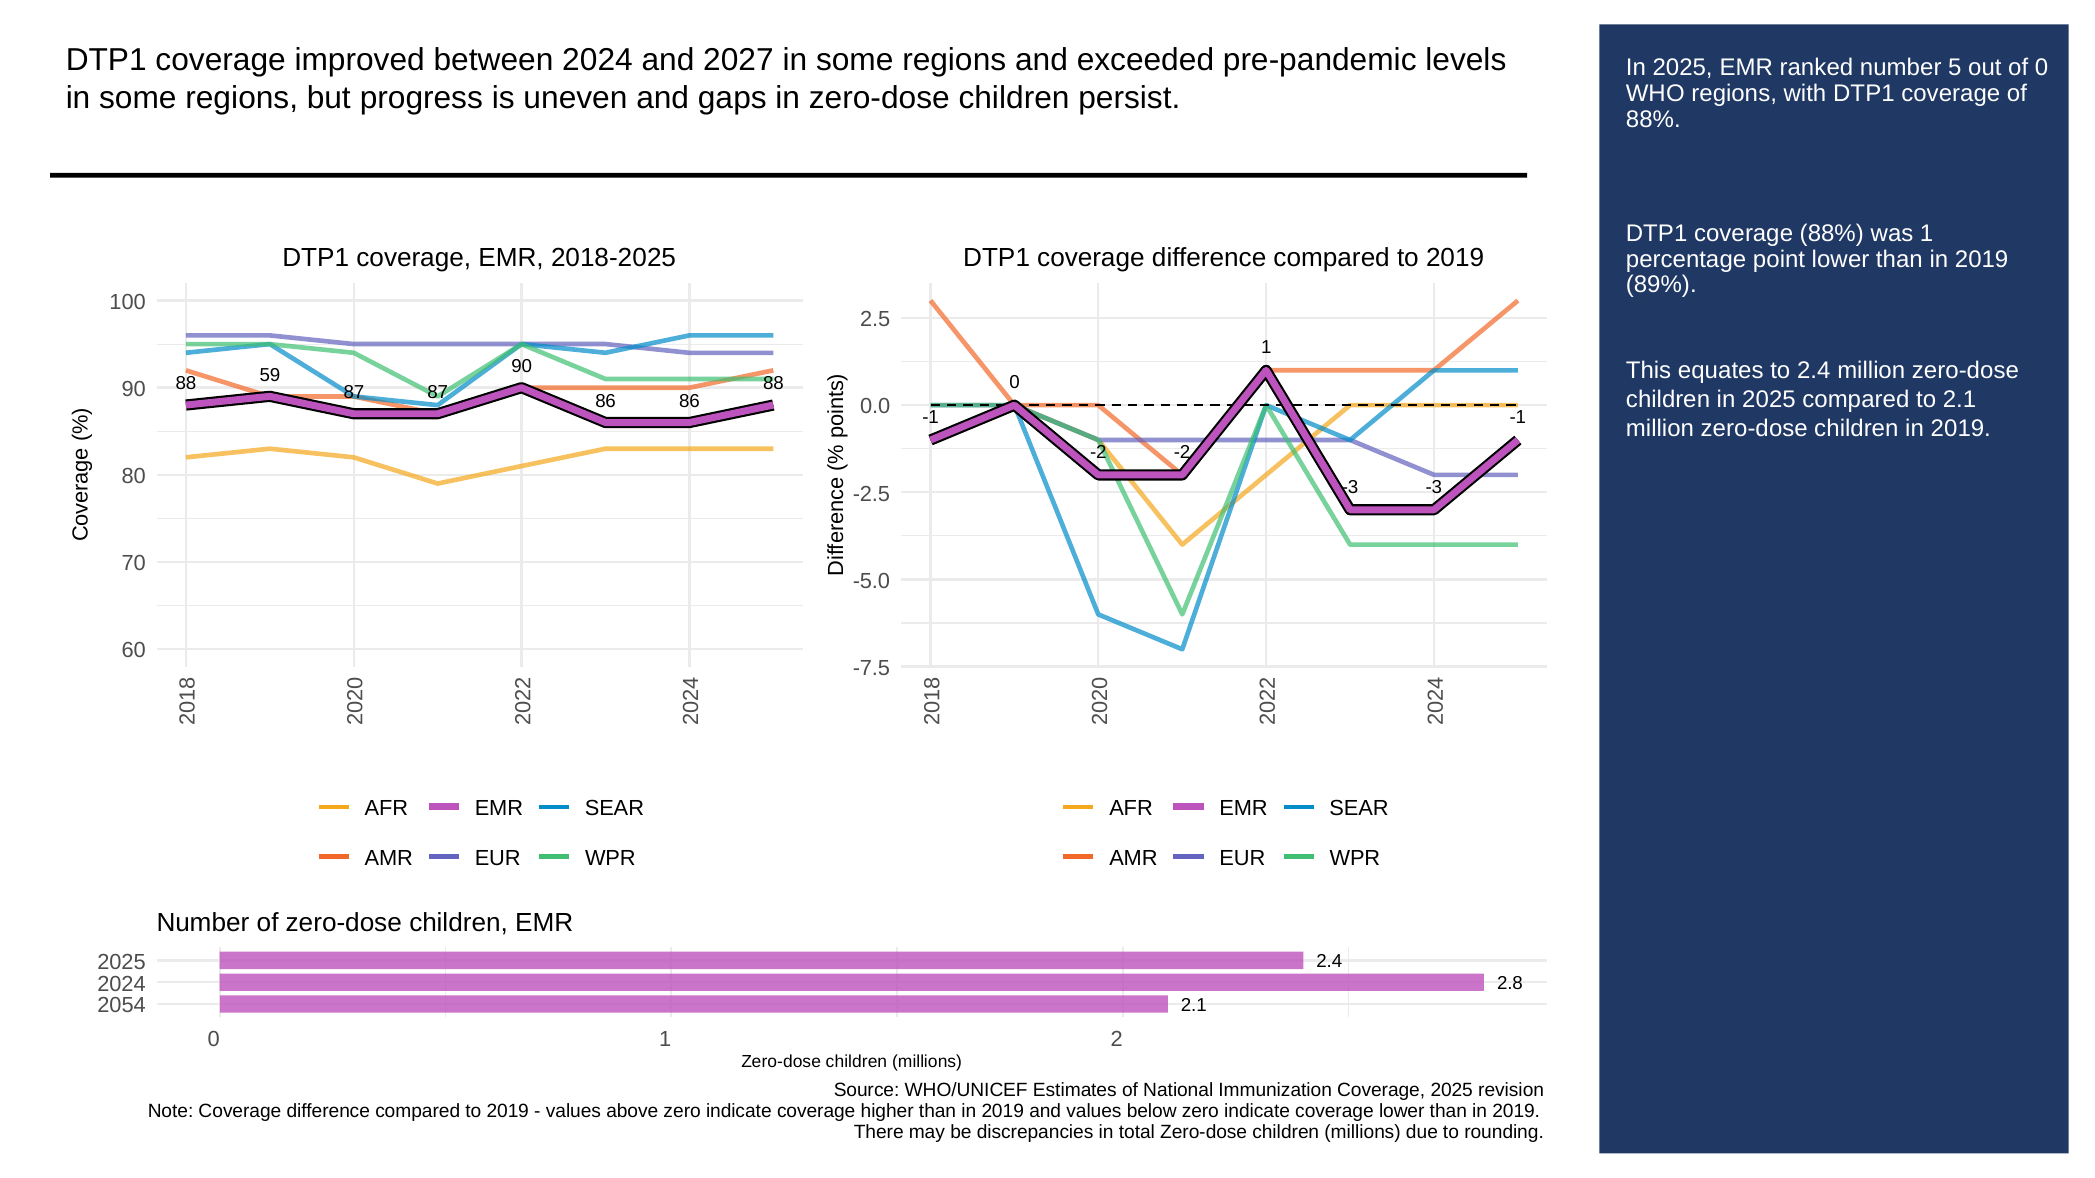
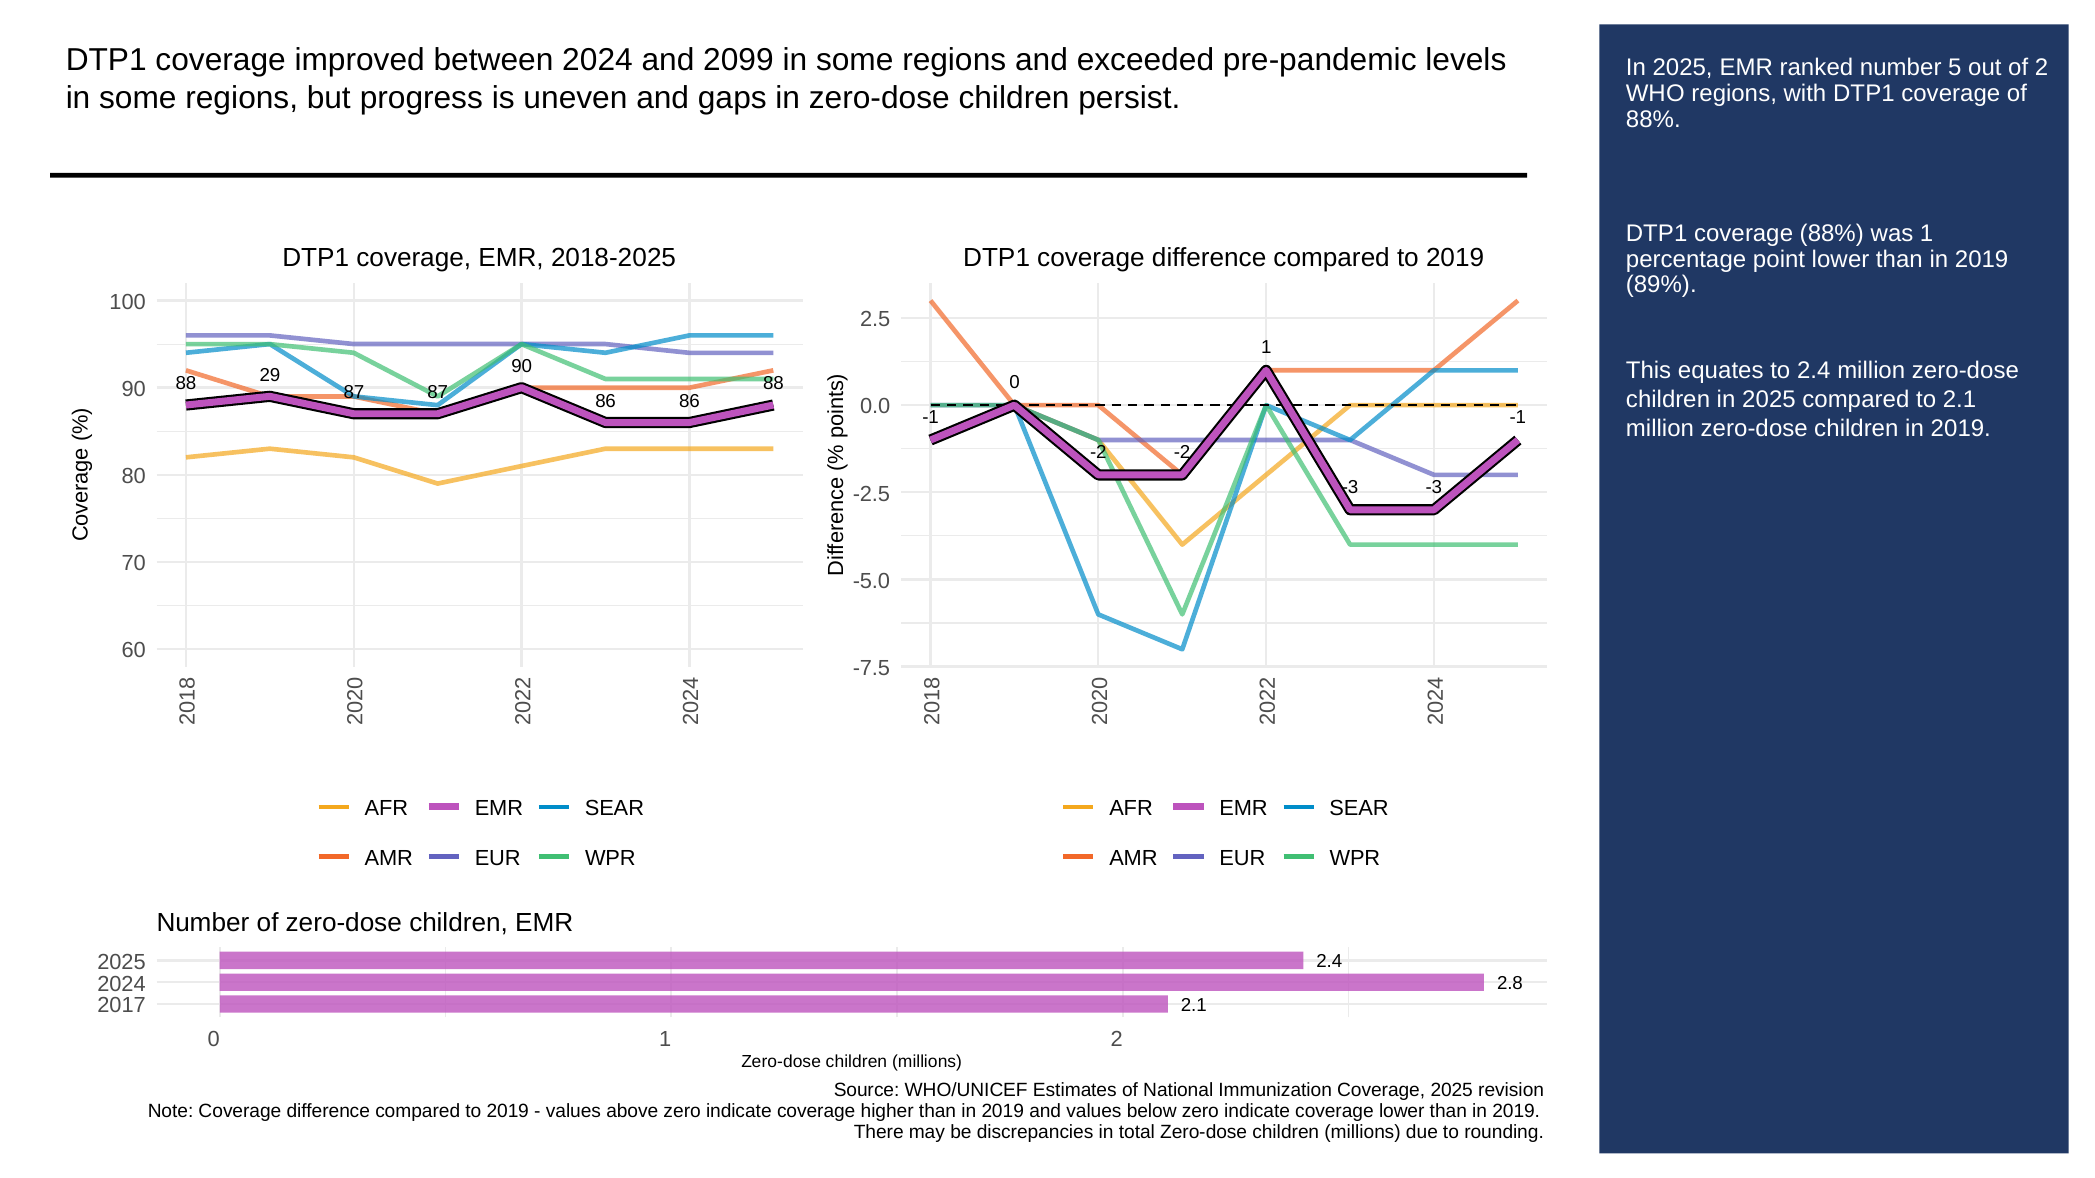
2027: 2027 -> 2099 (738, 60)
of 0: 0 -> 2 (2042, 68)
59: 59 -> 29 (270, 375)
2054: 2054 -> 2017 (122, 1006)
